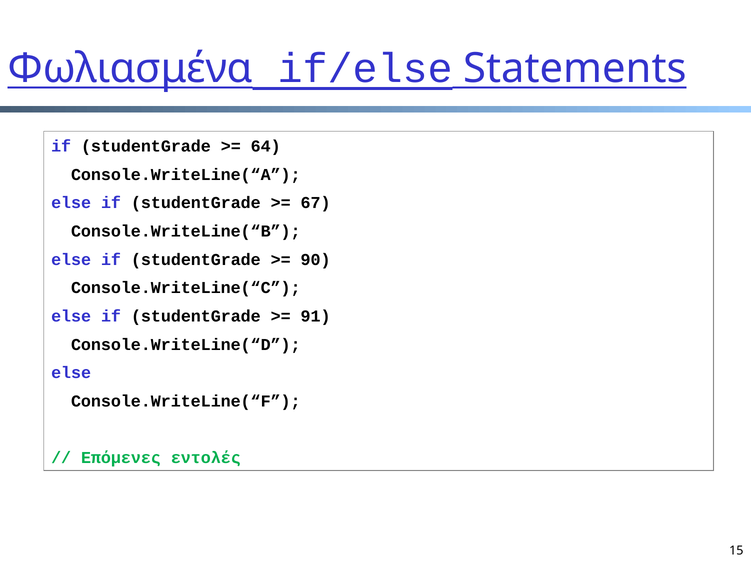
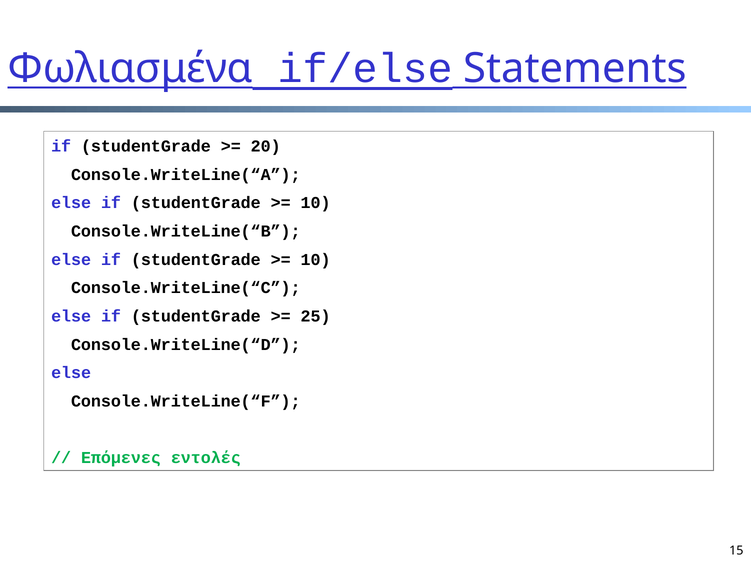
64: 64 -> 20 (266, 146)
67: 67 -> 10 (316, 203)
90: 90 -> 10 (316, 260)
91: 91 -> 25 (316, 316)
